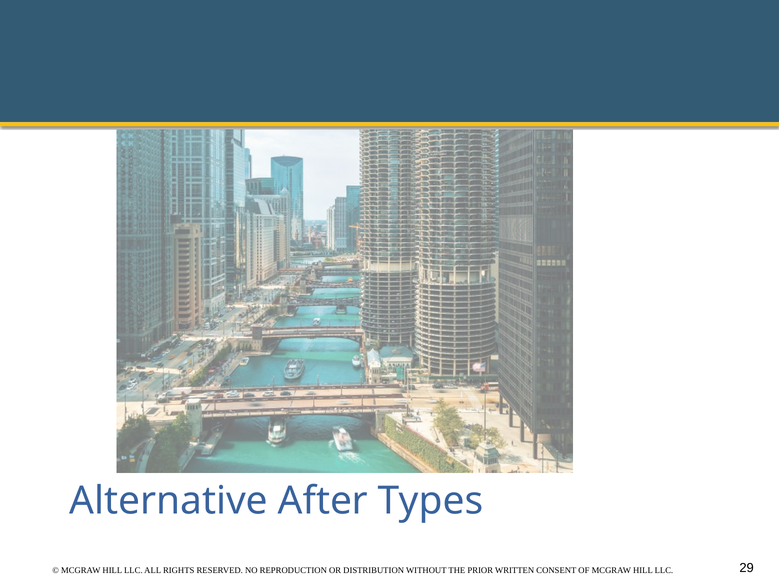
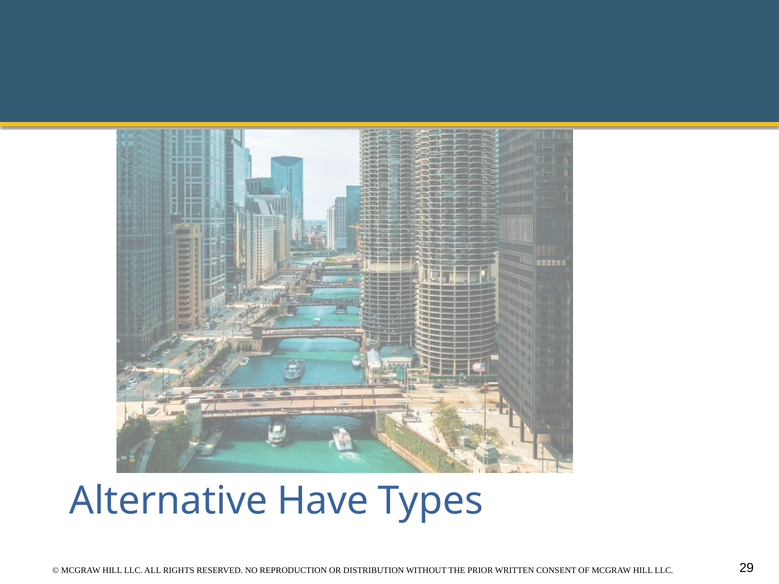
After: After -> Have (323, 501)
